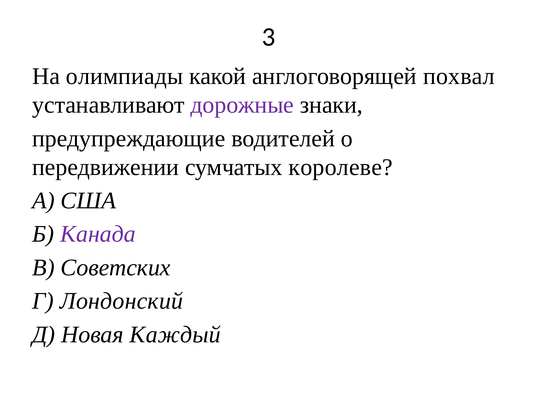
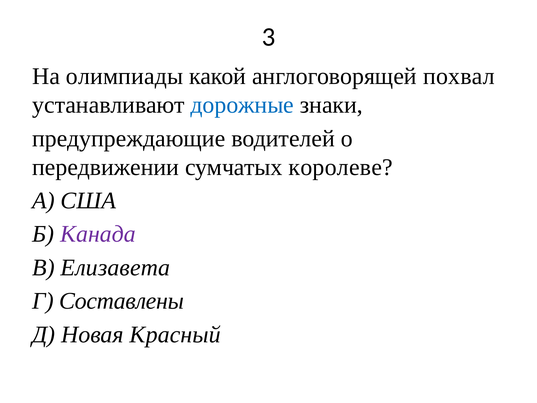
дорожные colour: purple -> blue (242, 105)
Советских: Советских -> Елизавета (115, 267)
Лондонский: Лондонский -> Составлены (122, 301)
Каждый: Каждый -> Красный (175, 334)
